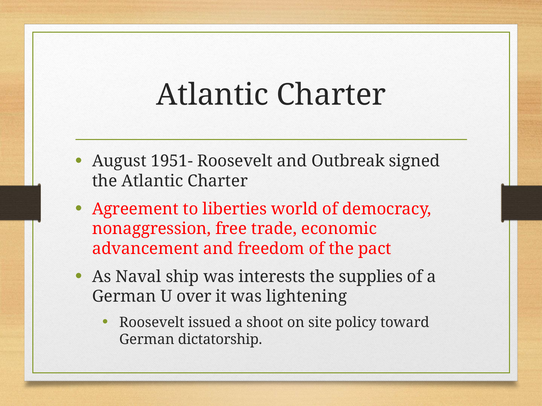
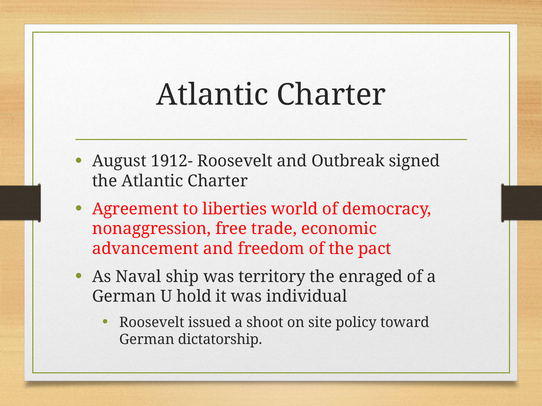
1951-: 1951- -> 1912- (172, 161)
interests: interests -> territory (272, 277)
supplies: supplies -> enraged (371, 277)
over: over -> hold (194, 297)
lightening: lightening -> individual (307, 297)
